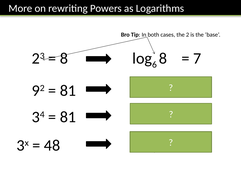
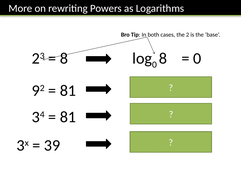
6: 6 -> 0 (154, 65)
7: 7 -> 0 (197, 59)
48: 48 -> 39 (52, 146)
